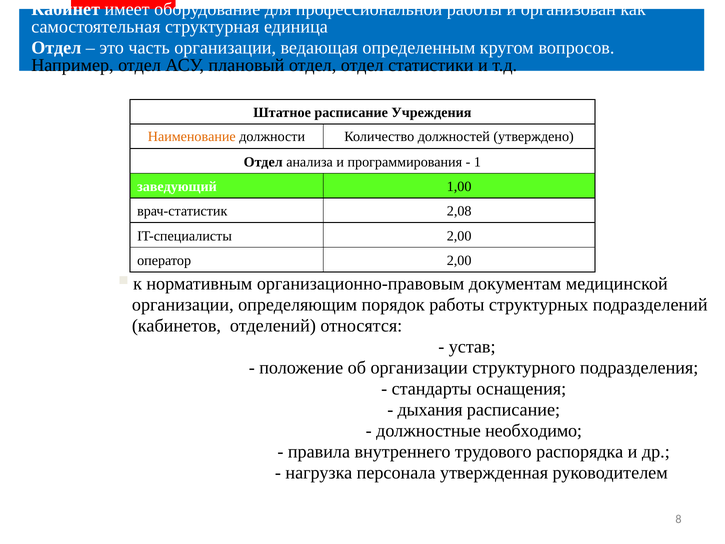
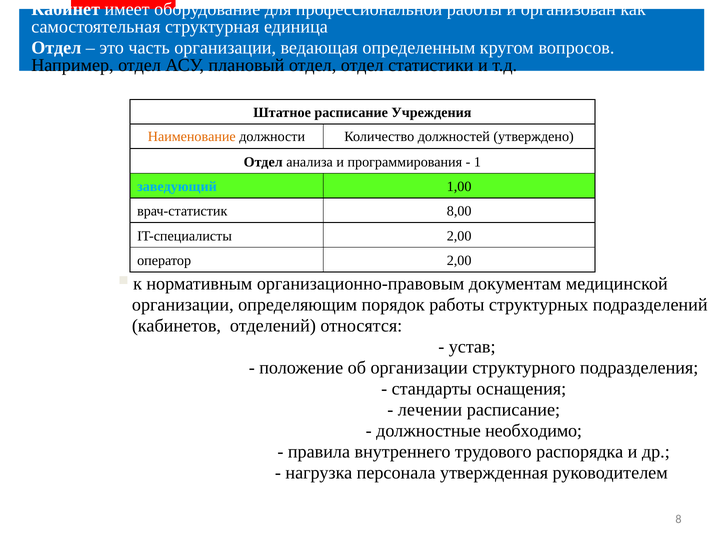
заведующий colour: white -> light blue (177, 187)
2,08: 2,08 -> 8,00 (459, 211)
дыхания: дыхания -> лечении (430, 410)
